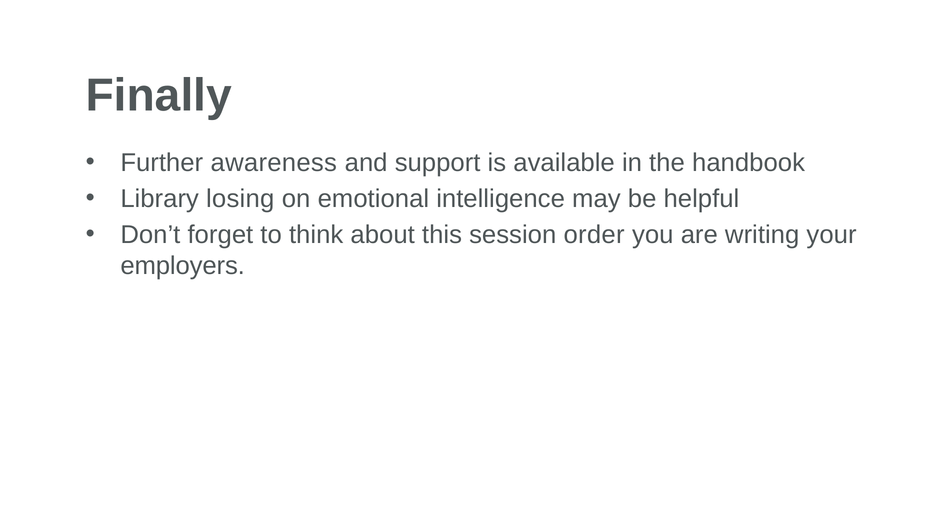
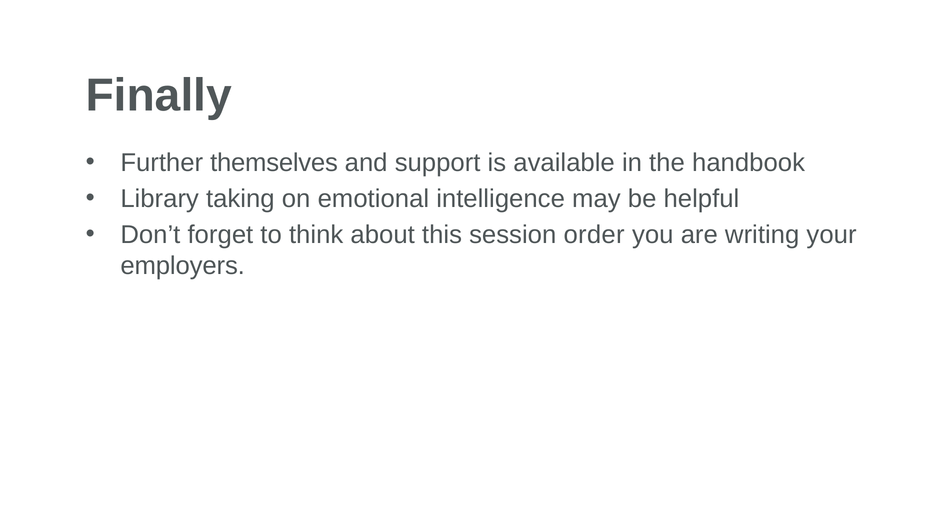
awareness: awareness -> themselves (274, 163)
losing: losing -> taking (240, 199)
